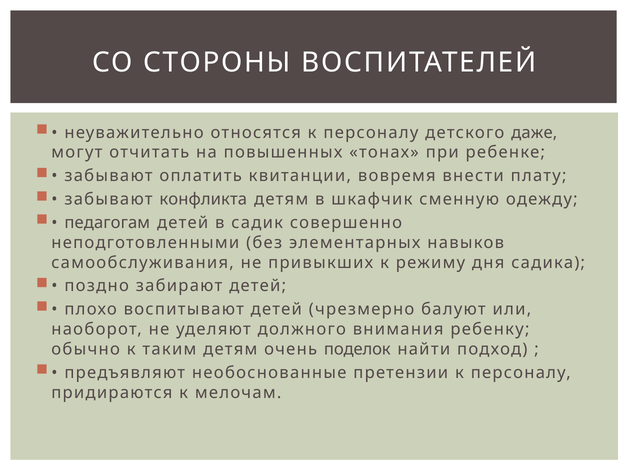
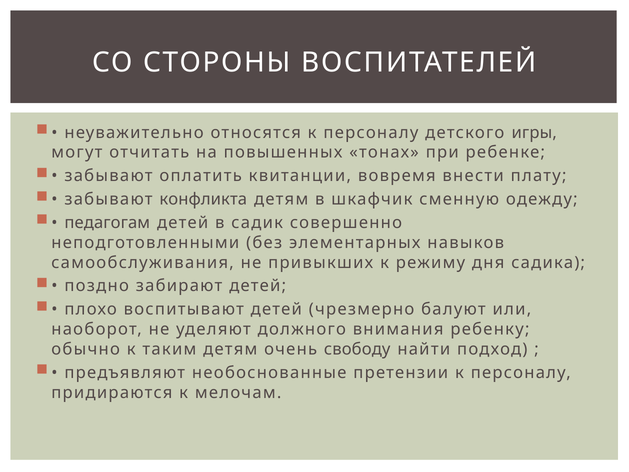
даже: даже -> игры (534, 133)
поделок: поделок -> свободу (357, 349)
